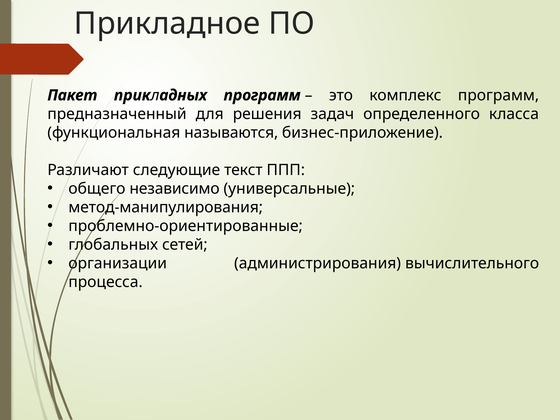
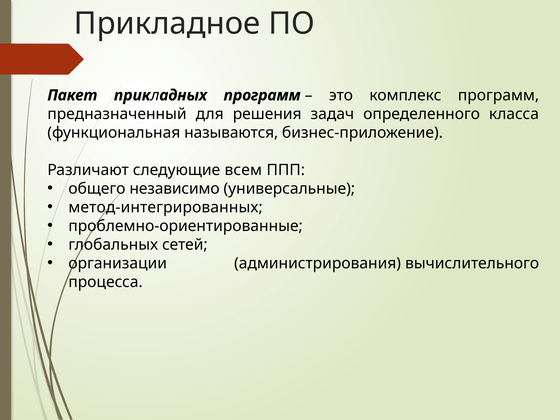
текст: текст -> всем (243, 170)
метод-манипулирования: метод-манипулирования -> метод-интегрированных (166, 207)
